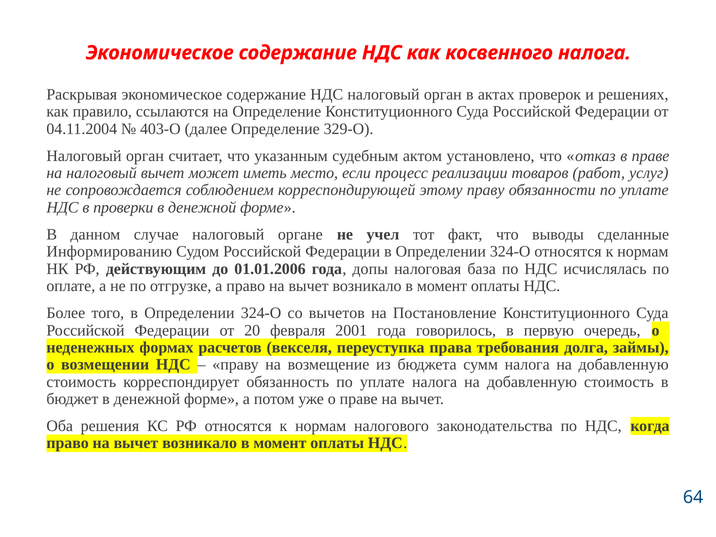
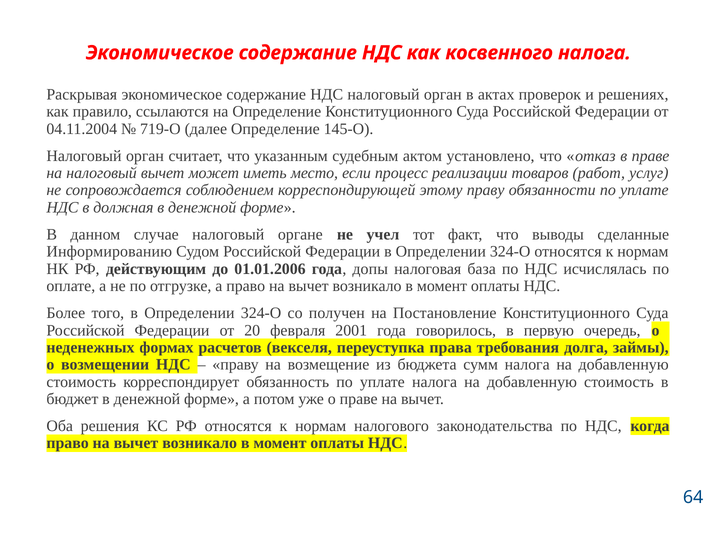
403-О: 403-О -> 719-О (160, 129)
329-О: 329-О -> 145-О (349, 129)
проверки: проверки -> должная (123, 207)
вычетов: вычетов -> получен (337, 313)
